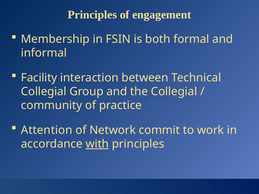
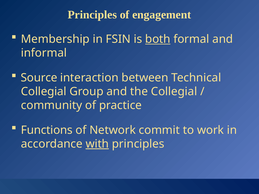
both underline: none -> present (158, 39)
Facility: Facility -> Source (39, 78)
Attention: Attention -> Functions (47, 130)
